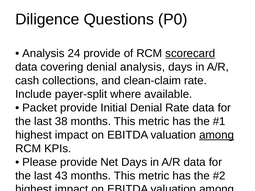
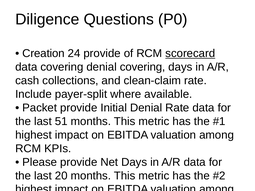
Analysis: Analysis -> Creation (44, 53)
denial analysis: analysis -> covering (143, 67)
38: 38 -> 51 (61, 121)
among underline: present -> none (217, 135)
43: 43 -> 20 (61, 176)
